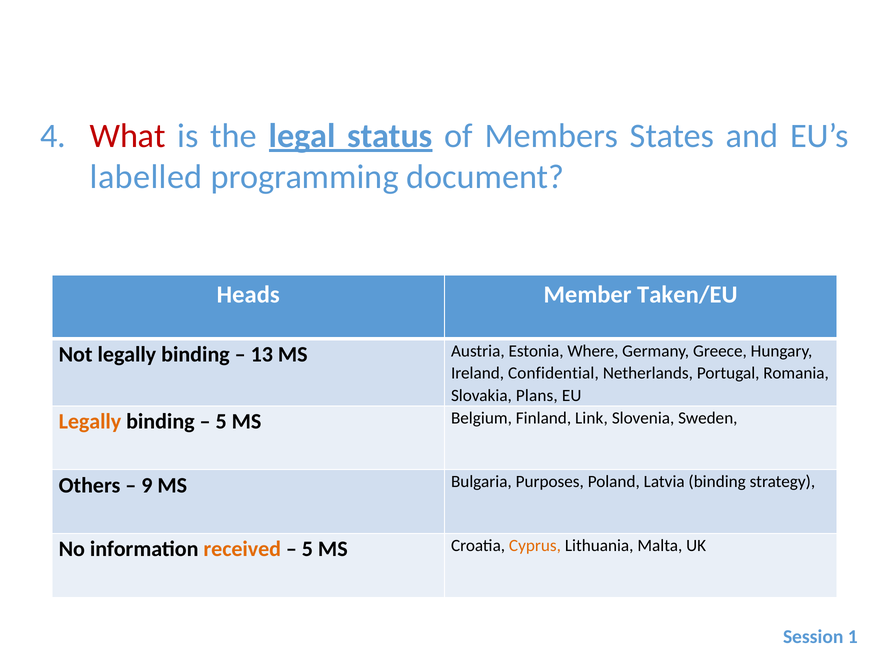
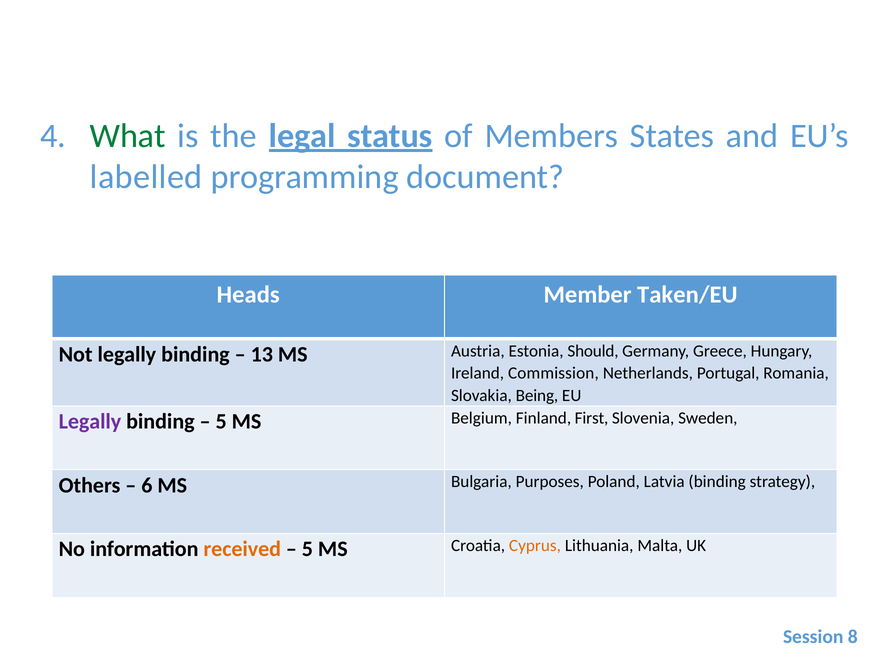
What colour: red -> green (128, 136)
Where: Where -> Should (593, 351)
Confidential: Confidential -> Commission (553, 374)
Plans: Plans -> Being (537, 396)
Legally colour: orange -> purple (90, 422)
Link: Link -> First (592, 418)
9: 9 -> 6 (147, 486)
1: 1 -> 8 (853, 638)
